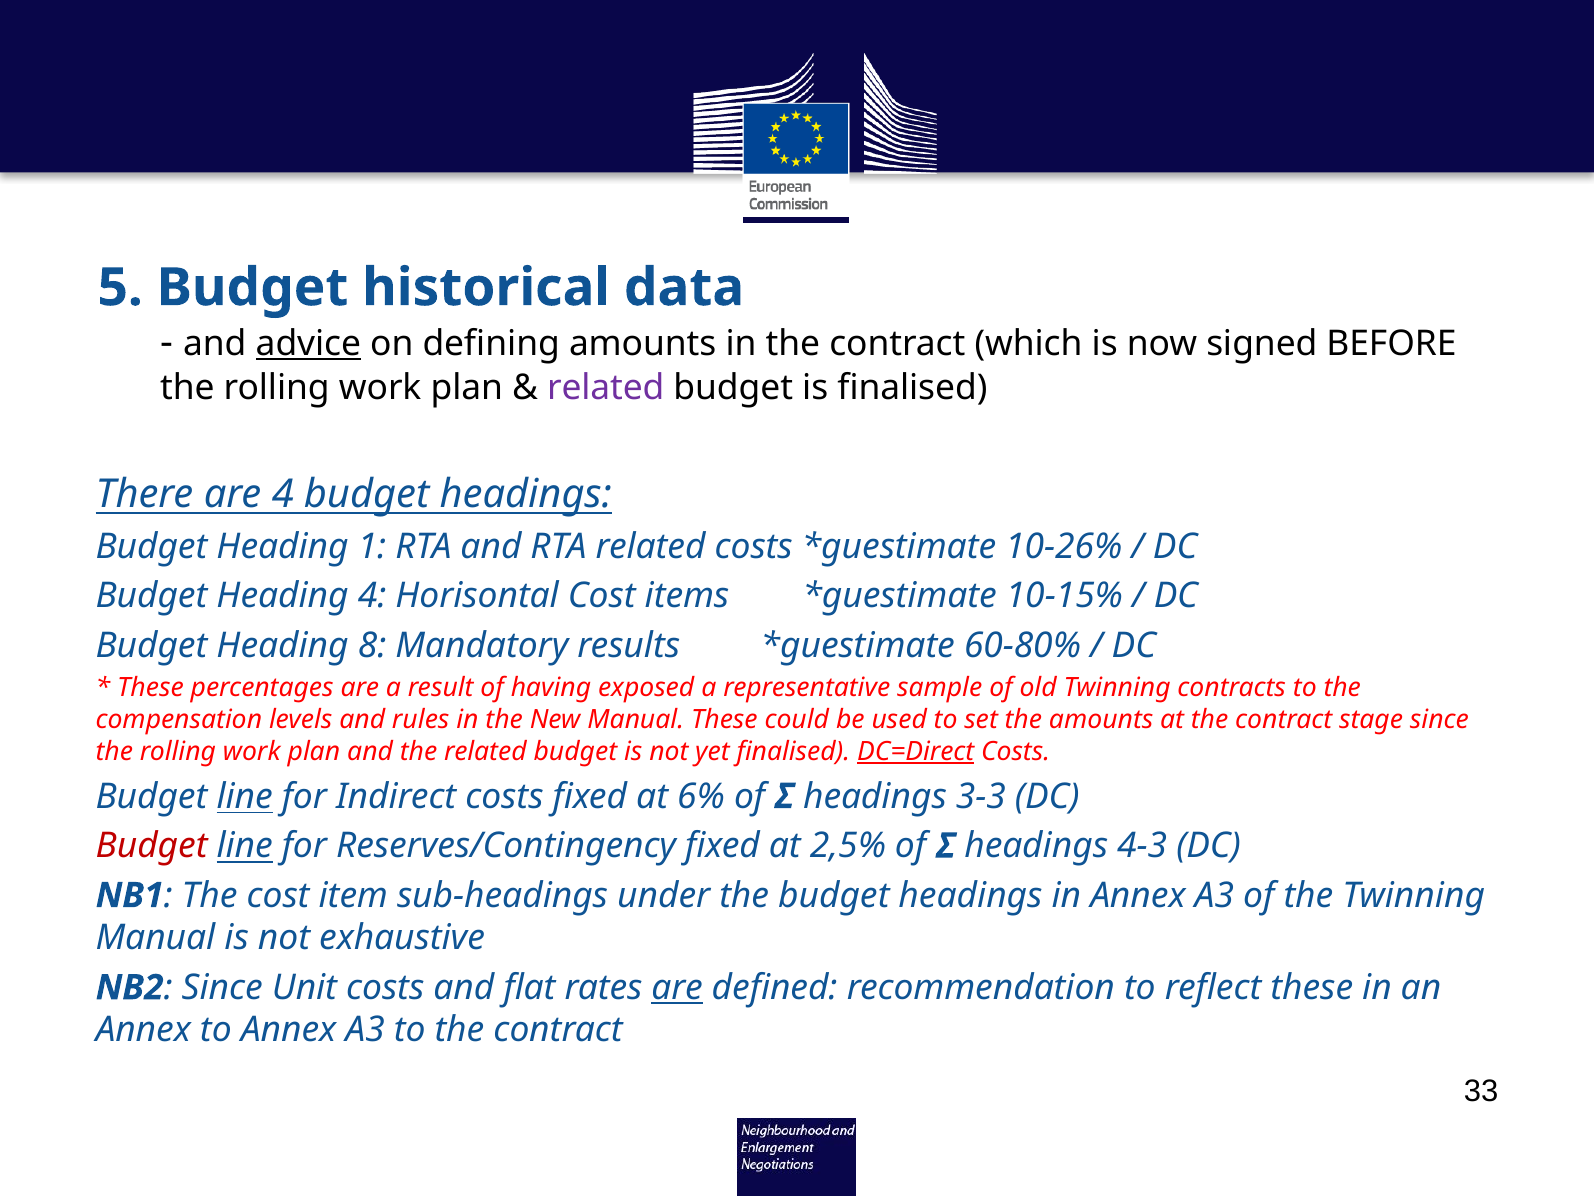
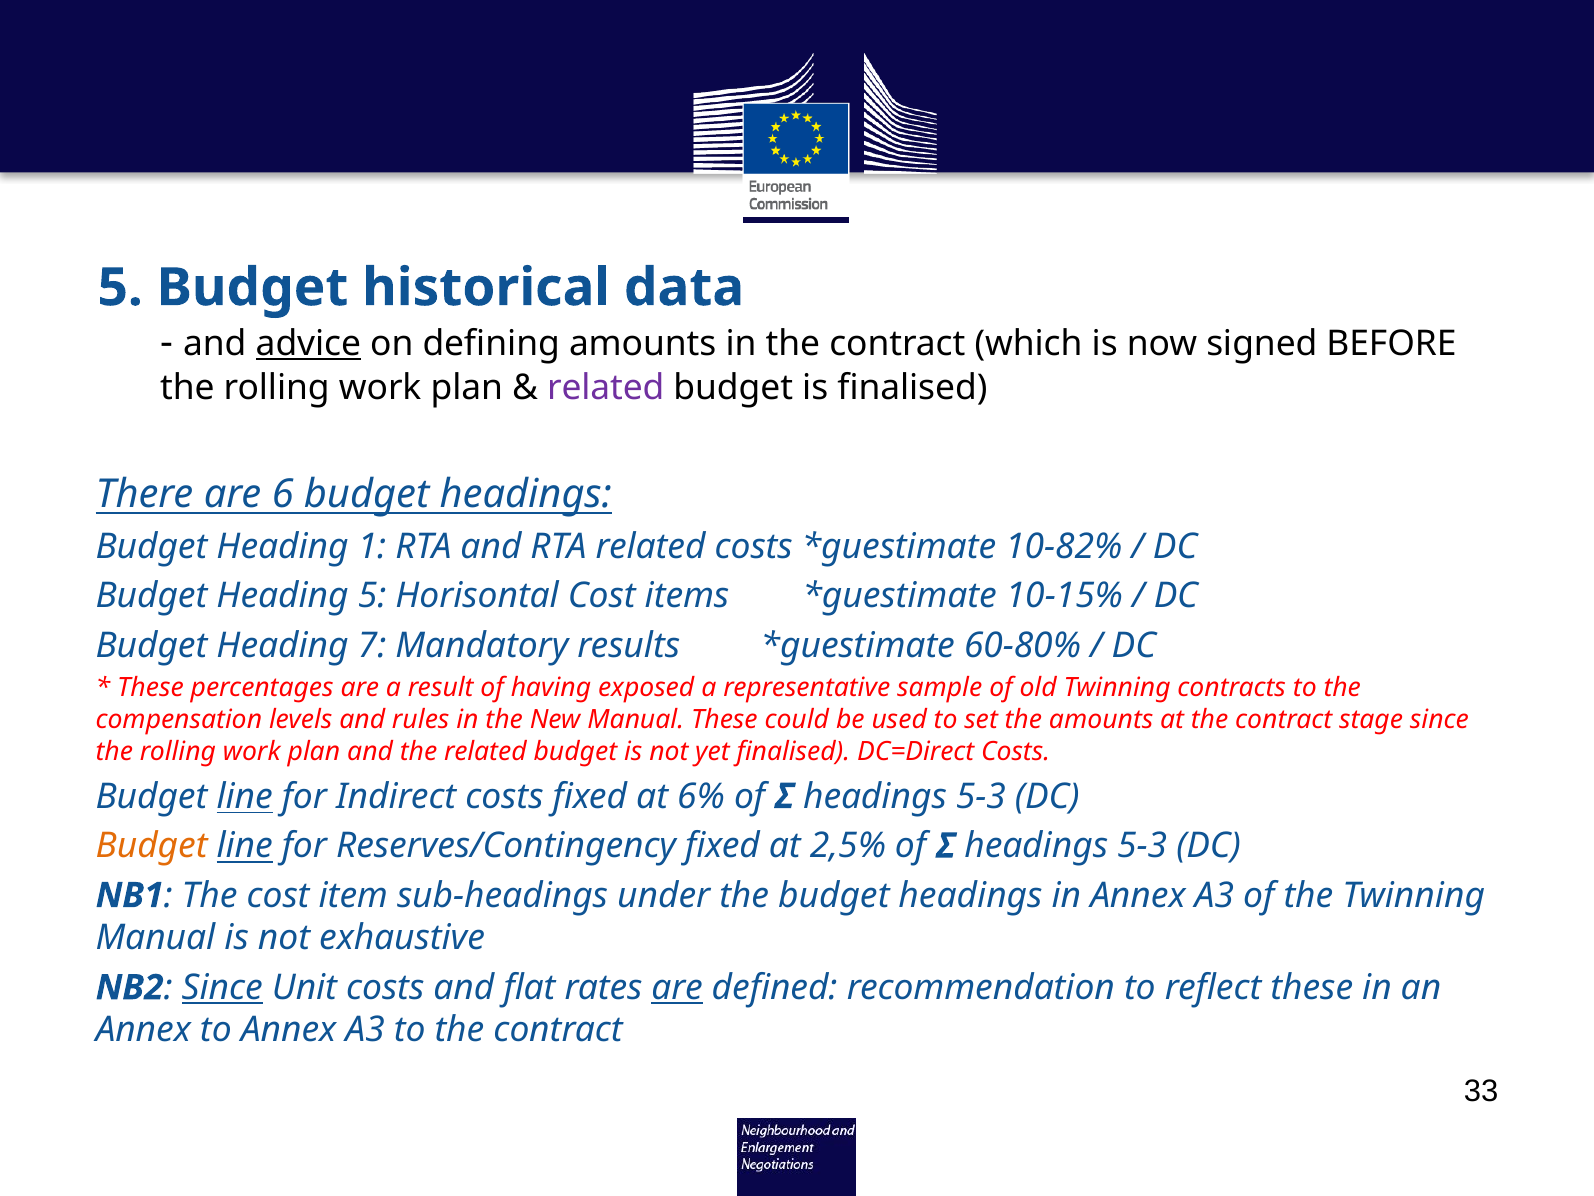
are 4: 4 -> 6 (283, 494)
10-26%: 10-26% -> 10-82% (1064, 546)
Heading 4: 4 -> 5 (372, 596)
8: 8 -> 7 (372, 645)
DC=Direct underline: present -> none (916, 751)
3-3: 3-3 -> 5-3 (981, 796)
Budget colour: red -> orange (152, 846)
4-3: 4-3 -> 5-3 (1142, 846)
Since underline: none -> present (222, 987)
